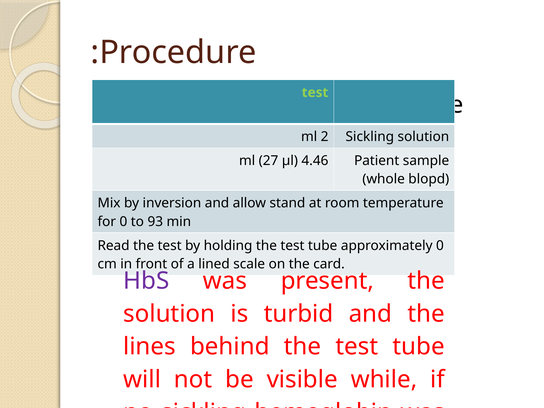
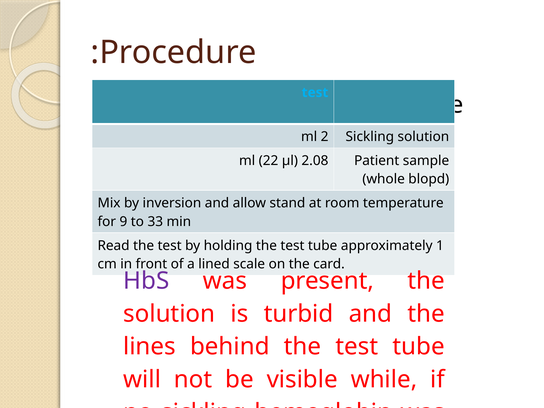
test colour: light green -> light blue (315, 92)
27: 27 -> 22 (269, 161)
4.46: 4.46 -> 2.08 (315, 161)
for 0: 0 -> 9 (123, 222)
93: 93 -> 33 (155, 222)
approximately 0: 0 -> 1 (440, 246)
